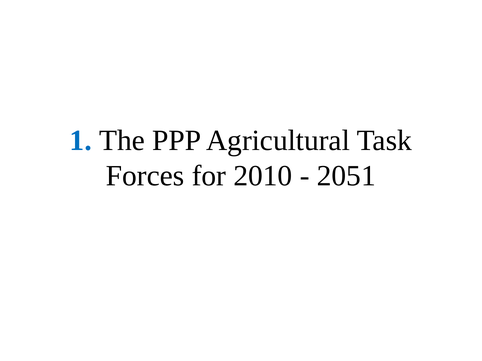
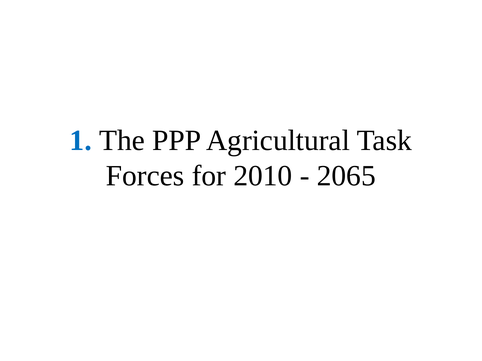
2051: 2051 -> 2065 (346, 176)
